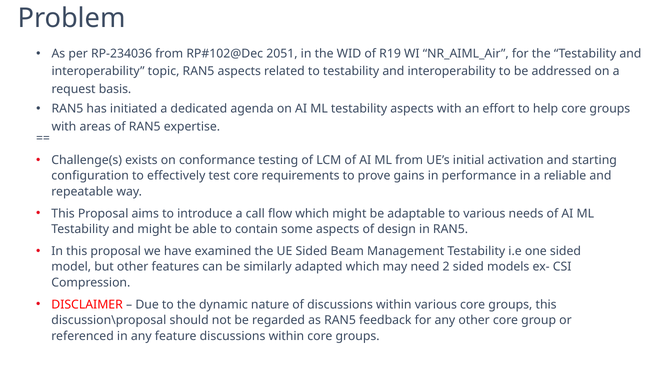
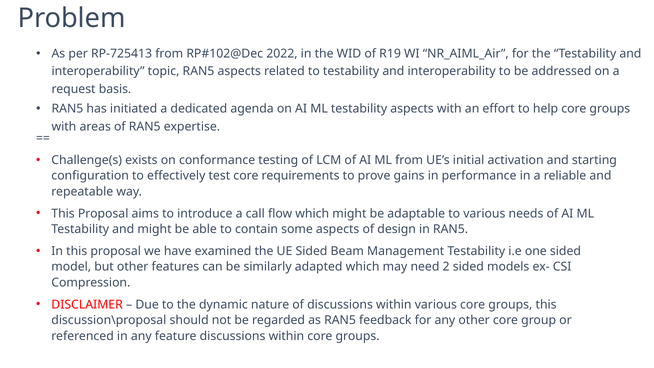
RP-234036: RP-234036 -> RP-725413 (122, 54)
2051: 2051 -> 2022 (282, 54)
